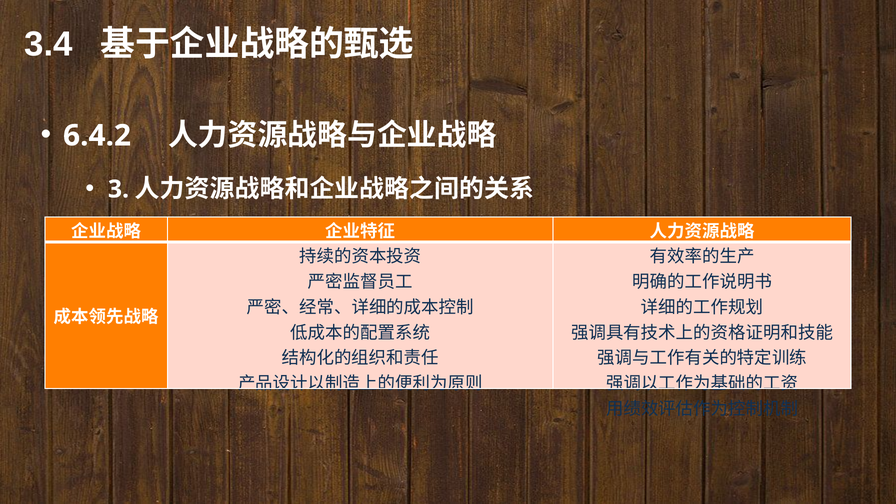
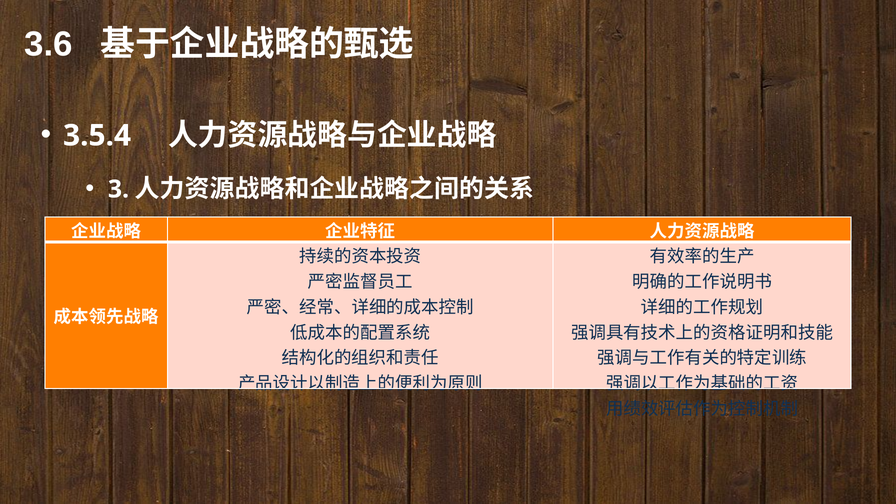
3.4: 3.4 -> 3.6 (49, 44)
6.4.2: 6.4.2 -> 3.5.4 (97, 136)
